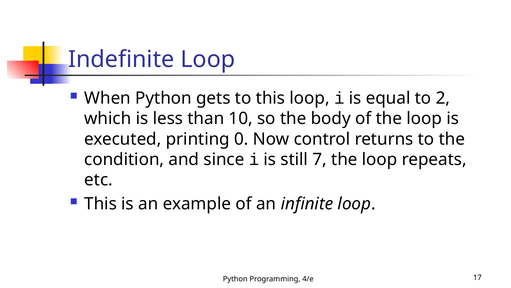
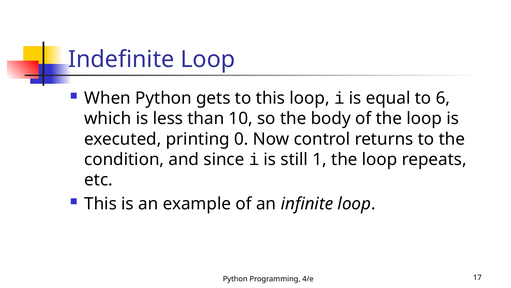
2: 2 -> 6 (443, 98)
7: 7 -> 1 (320, 159)
